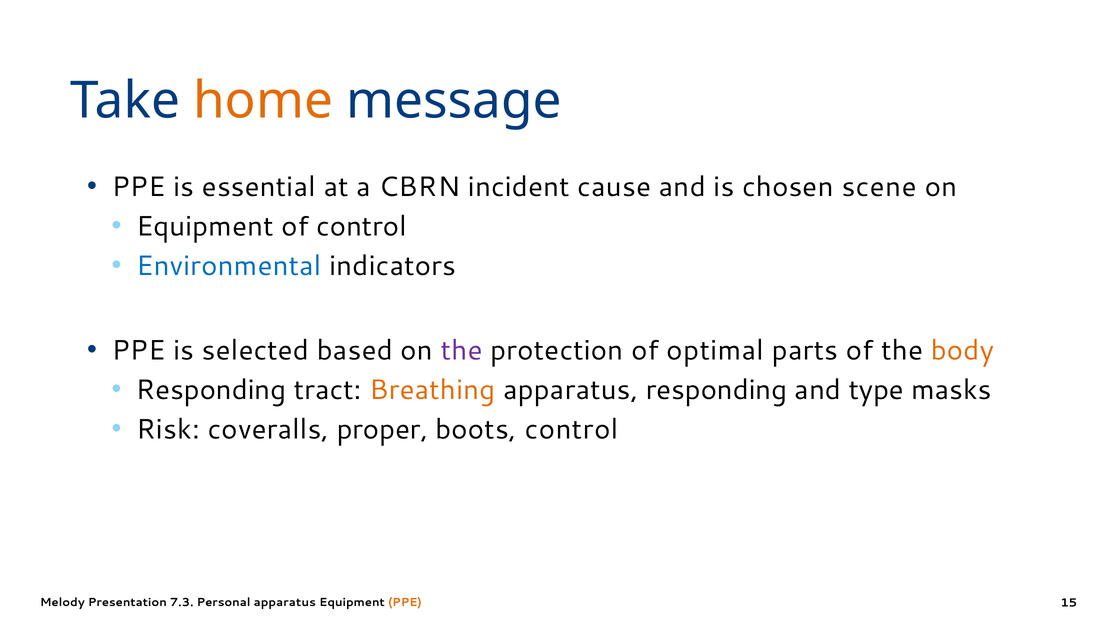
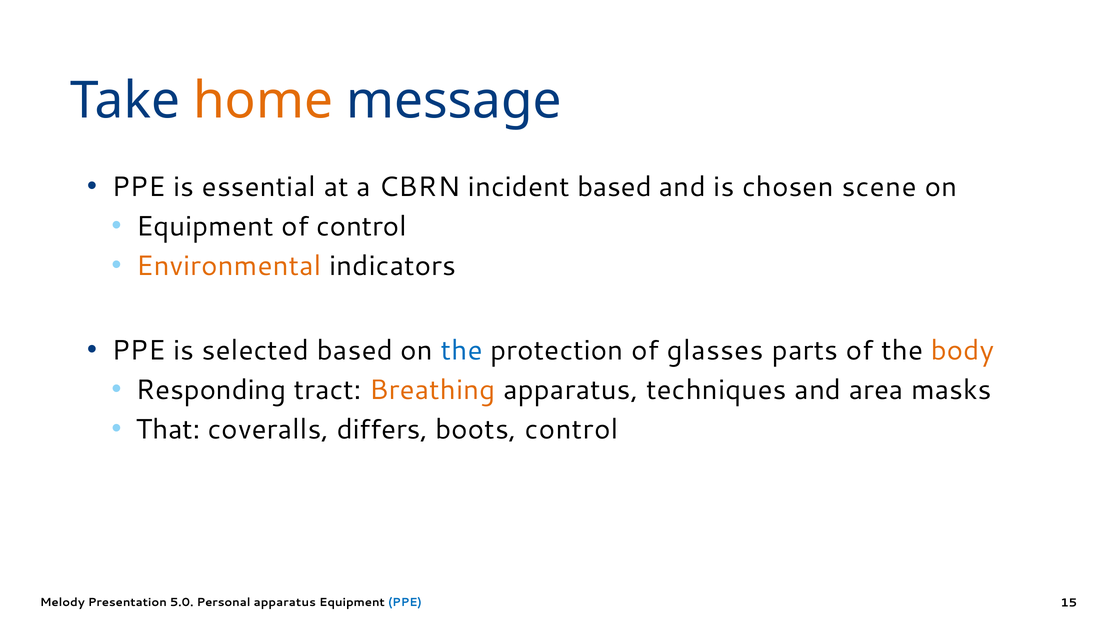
incident cause: cause -> based (615, 187)
Environmental colour: blue -> orange (229, 266)
the colour: purple -> blue (462, 351)
optimal: optimal -> glasses (715, 351)
apparatus responding: responding -> techniques (716, 390)
type: type -> area (876, 390)
Risk: Risk -> That (168, 429)
proper: proper -> differs (382, 429)
7.3: 7.3 -> 5.0 (182, 602)
PPE colour: orange -> blue (405, 602)
